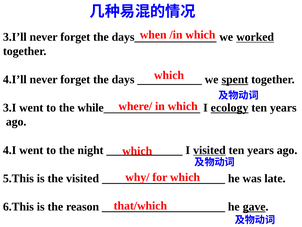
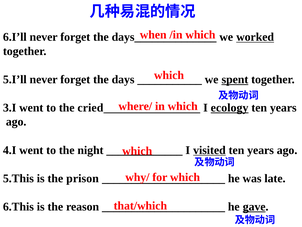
3.I’ll: 3.I’ll -> 6.I’ll (15, 37)
4.I’ll: 4.I’ll -> 5.I’ll (15, 79)
while: while -> cried (90, 107)
the visited: visited -> prison (83, 178)
